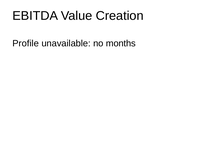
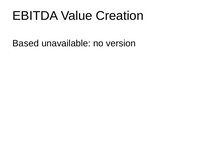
Profile: Profile -> Based (26, 43)
months: months -> version (121, 43)
